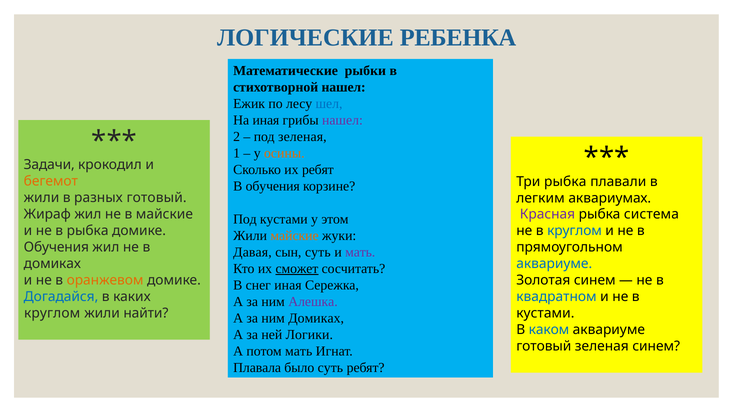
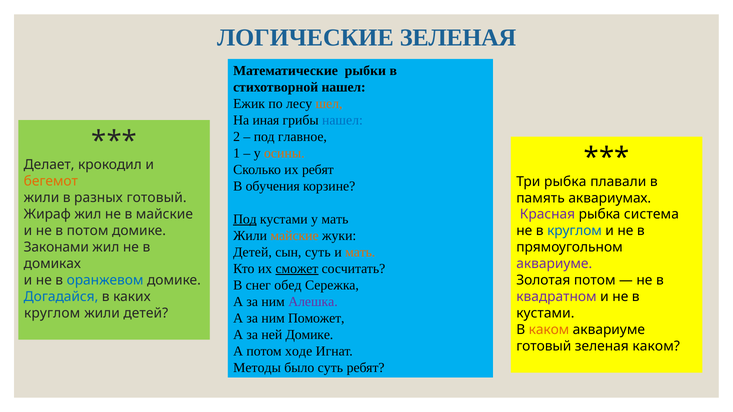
ЛОГИЧЕСКИЕ РЕБЕНКА: РЕБЕНКА -> ЗЕЛЕНАЯ (458, 38)
шел colour: blue -> orange (329, 104)
нашел colour: purple -> blue (342, 120)
под зеленая: зеленая -> главное (302, 137)
Задачи: Задачи -> Делает (49, 165)
легким: легким -> память (541, 198)
Под underline: none -> present (245, 219)
у этом: этом -> мать (335, 219)
в рыбка: рыбка -> потом (88, 231)
Обучения: Обучения -> Законами (56, 247)
Давая: Давая -> Детей (253, 252)
мать colour: purple -> orange (360, 252)
аквариуме colour: blue -> purple (554, 264)
оранжевом colour: orange -> blue (105, 280)
Золотая синем: синем -> потом (595, 281)
снег иная: иная -> обед (288, 285)
квадратном colour: blue -> purple (556, 297)
жили найти: найти -> детей (146, 313)
ним Домиках: Домиках -> Поможет (316, 318)
каком colour: blue -> orange (549, 330)
ней Логики: Логики -> Домике (309, 335)
зеленая синем: синем -> каком (656, 347)
потом мать: мать -> ходе (299, 351)
Плавала: Плавала -> Методы (257, 368)
